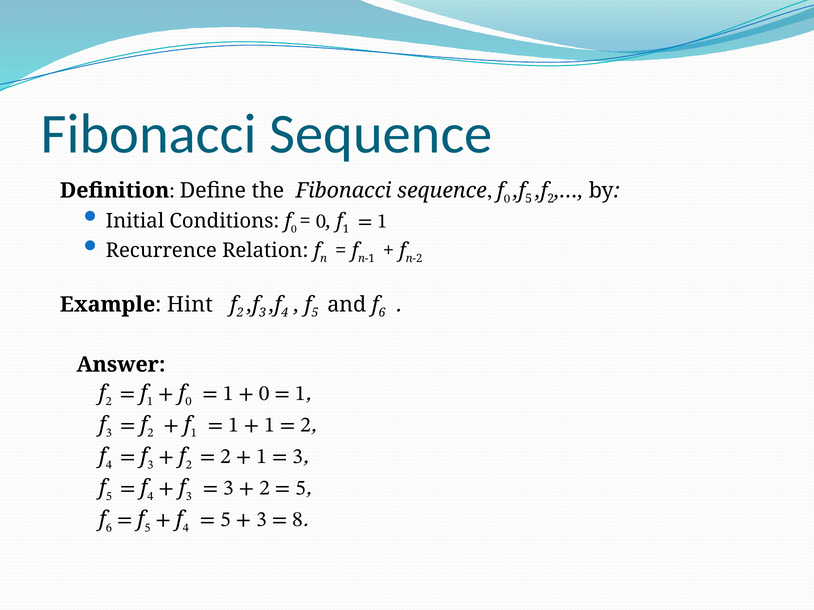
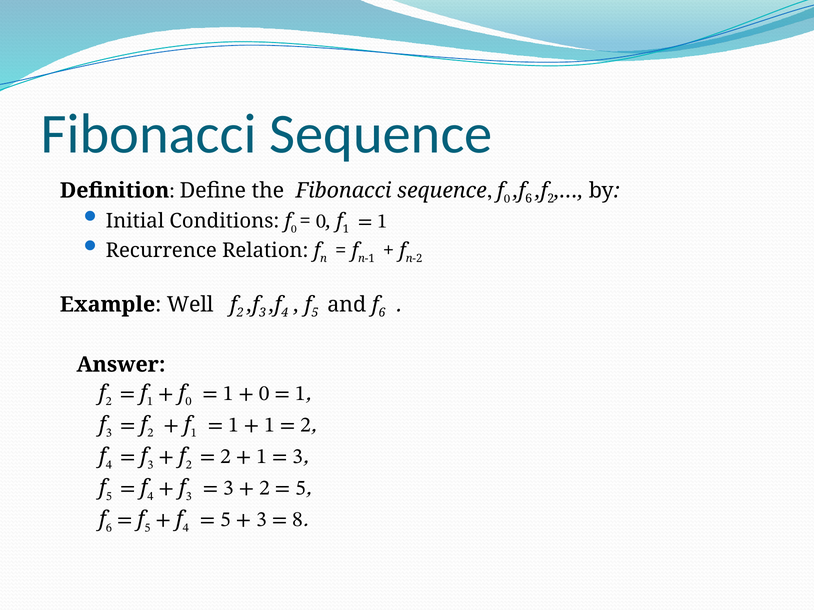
5: 5 -> 6 (529, 199)
Hint: Hint -> Well (190, 305)
